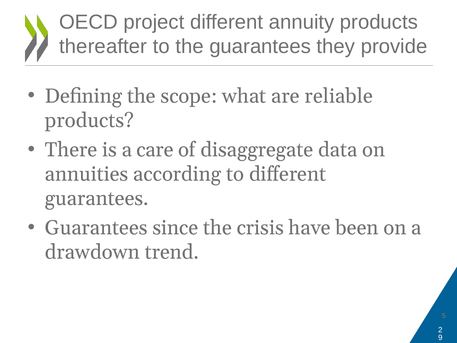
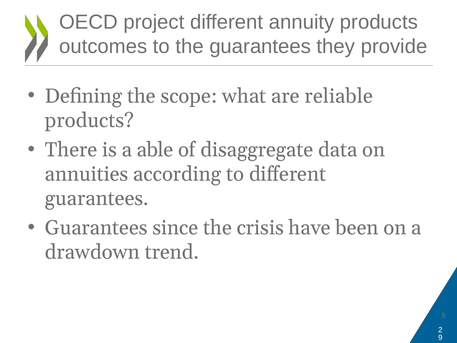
thereafter: thereafter -> outcomes (103, 47)
care: care -> able (155, 150)
